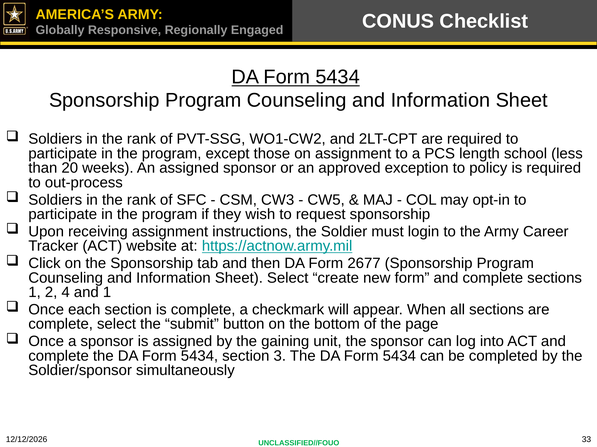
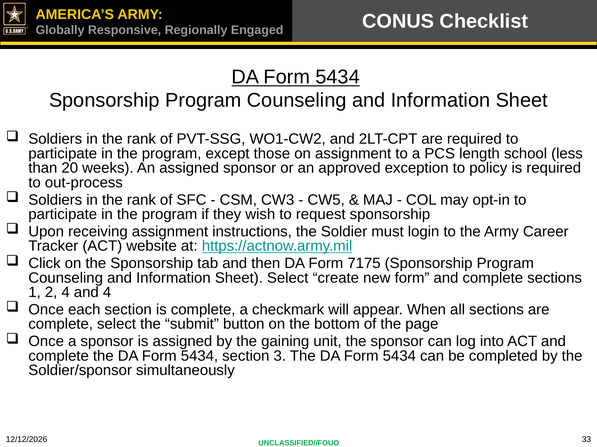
2677: 2677 -> 7175 (364, 264)
and 1: 1 -> 4 (107, 293)
